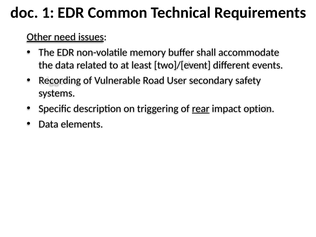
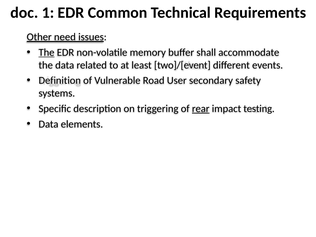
The underline: none -> present (47, 52)
Recording: Recording -> Definition (60, 81)
option: option -> testing (259, 109)
